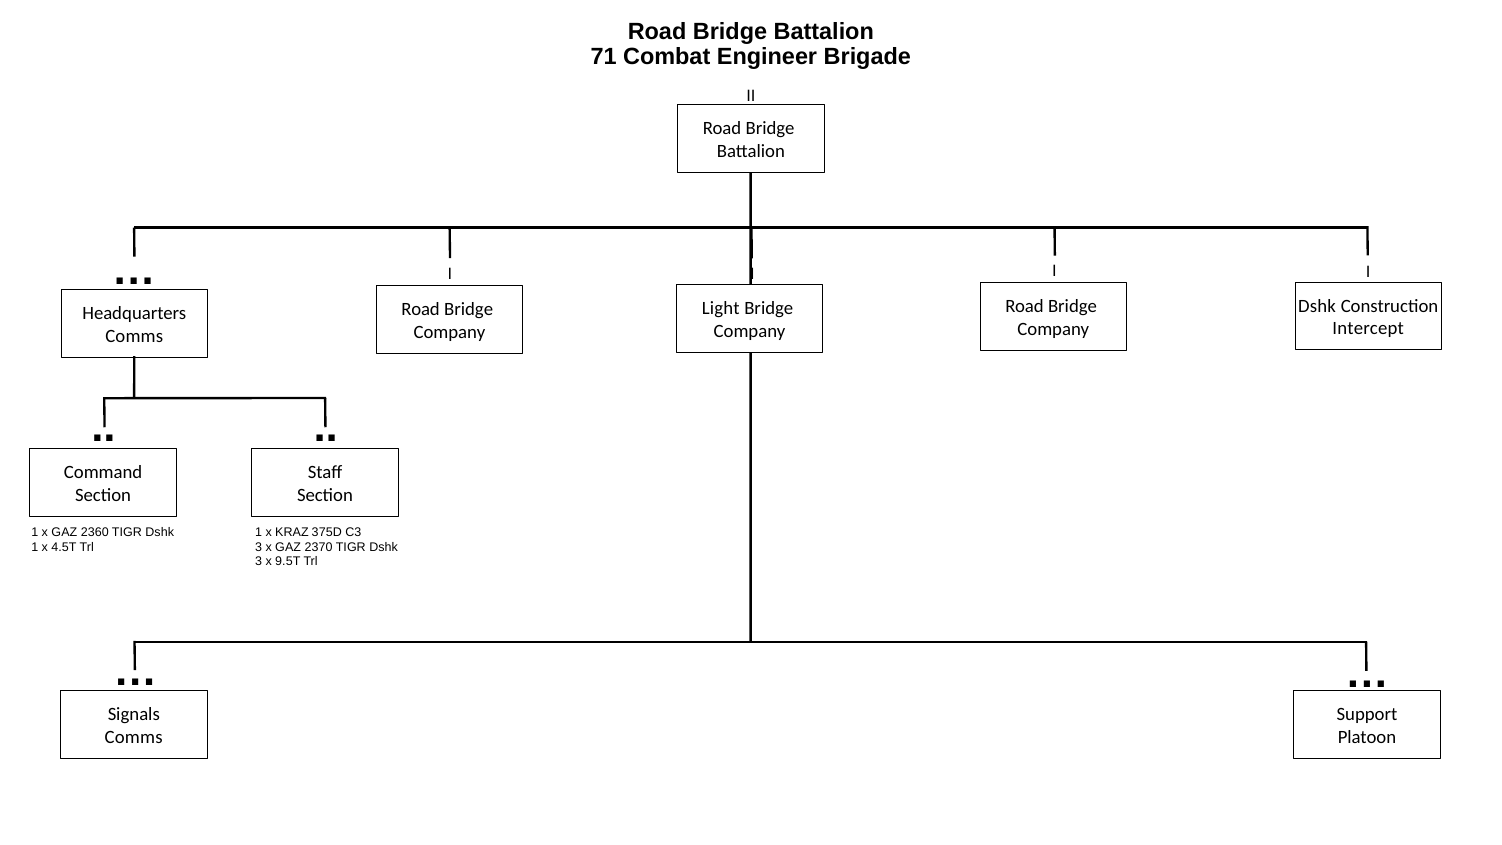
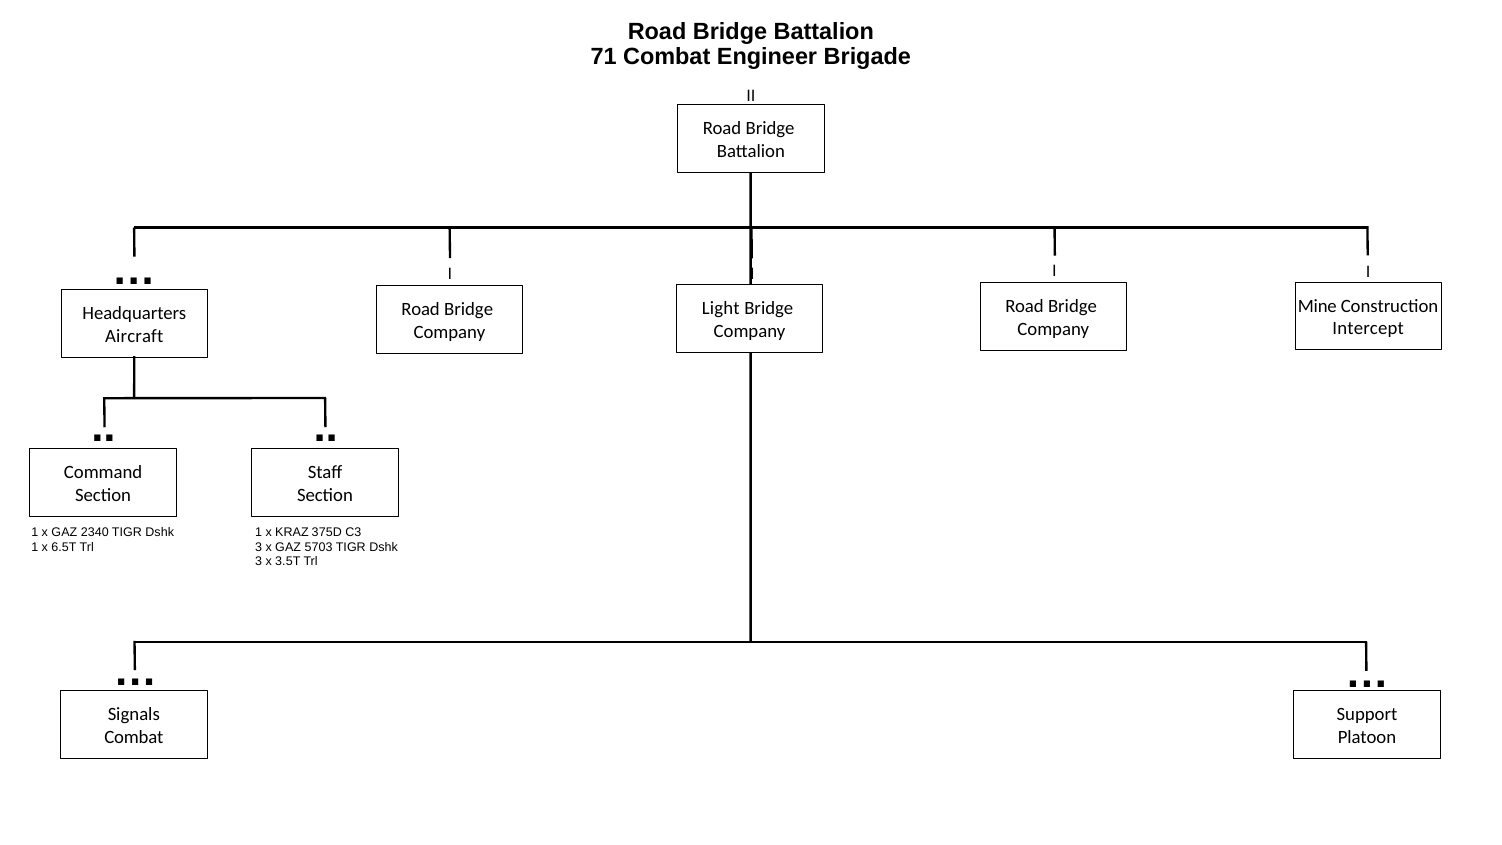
Dshk: Dshk -> Mine (1317, 306)
Comms: Comms -> Aircraft (134, 336)
2360: 2360 -> 2340 (95, 532)
4.5T: 4.5T -> 6.5T (64, 547)
2370: 2370 -> 5703 (319, 547)
9.5T: 9.5T -> 3.5T (288, 562)
Comms: Comms -> Combat (134, 737)
